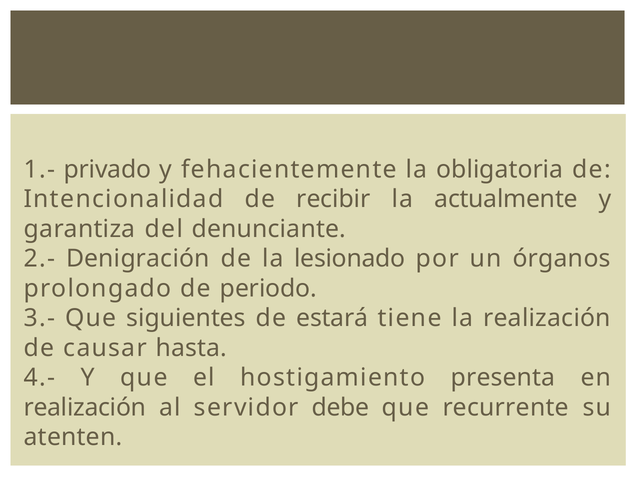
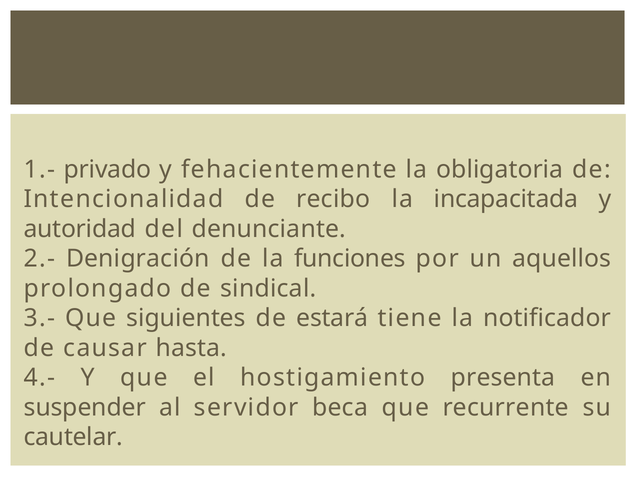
recibir: recibir -> recibo (333, 199)
actualmente: actualmente -> incapacitada (506, 199)
garantiza: garantiza -> autoridad (80, 229)
lesionado: lesionado -> funciones (350, 259)
órganos: órganos -> aquellos (562, 259)
periodo: periodo -> sindical (268, 288)
la realización: realización -> notificador (547, 318)
realización: realización -> suspender (85, 407)
debe: debe -> beca (340, 407)
atenten: atenten -> cautelar (73, 437)
